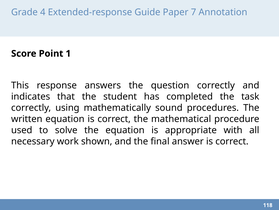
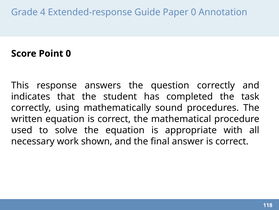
Paper 7: 7 -> 0 (194, 12)
Point 1: 1 -> 0 (68, 53)
